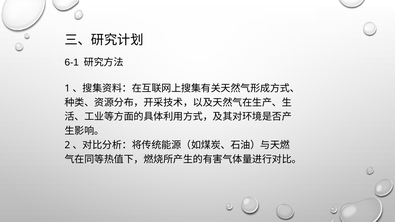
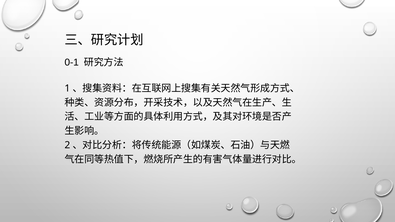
6-1: 6-1 -> 0-1 (72, 62)
